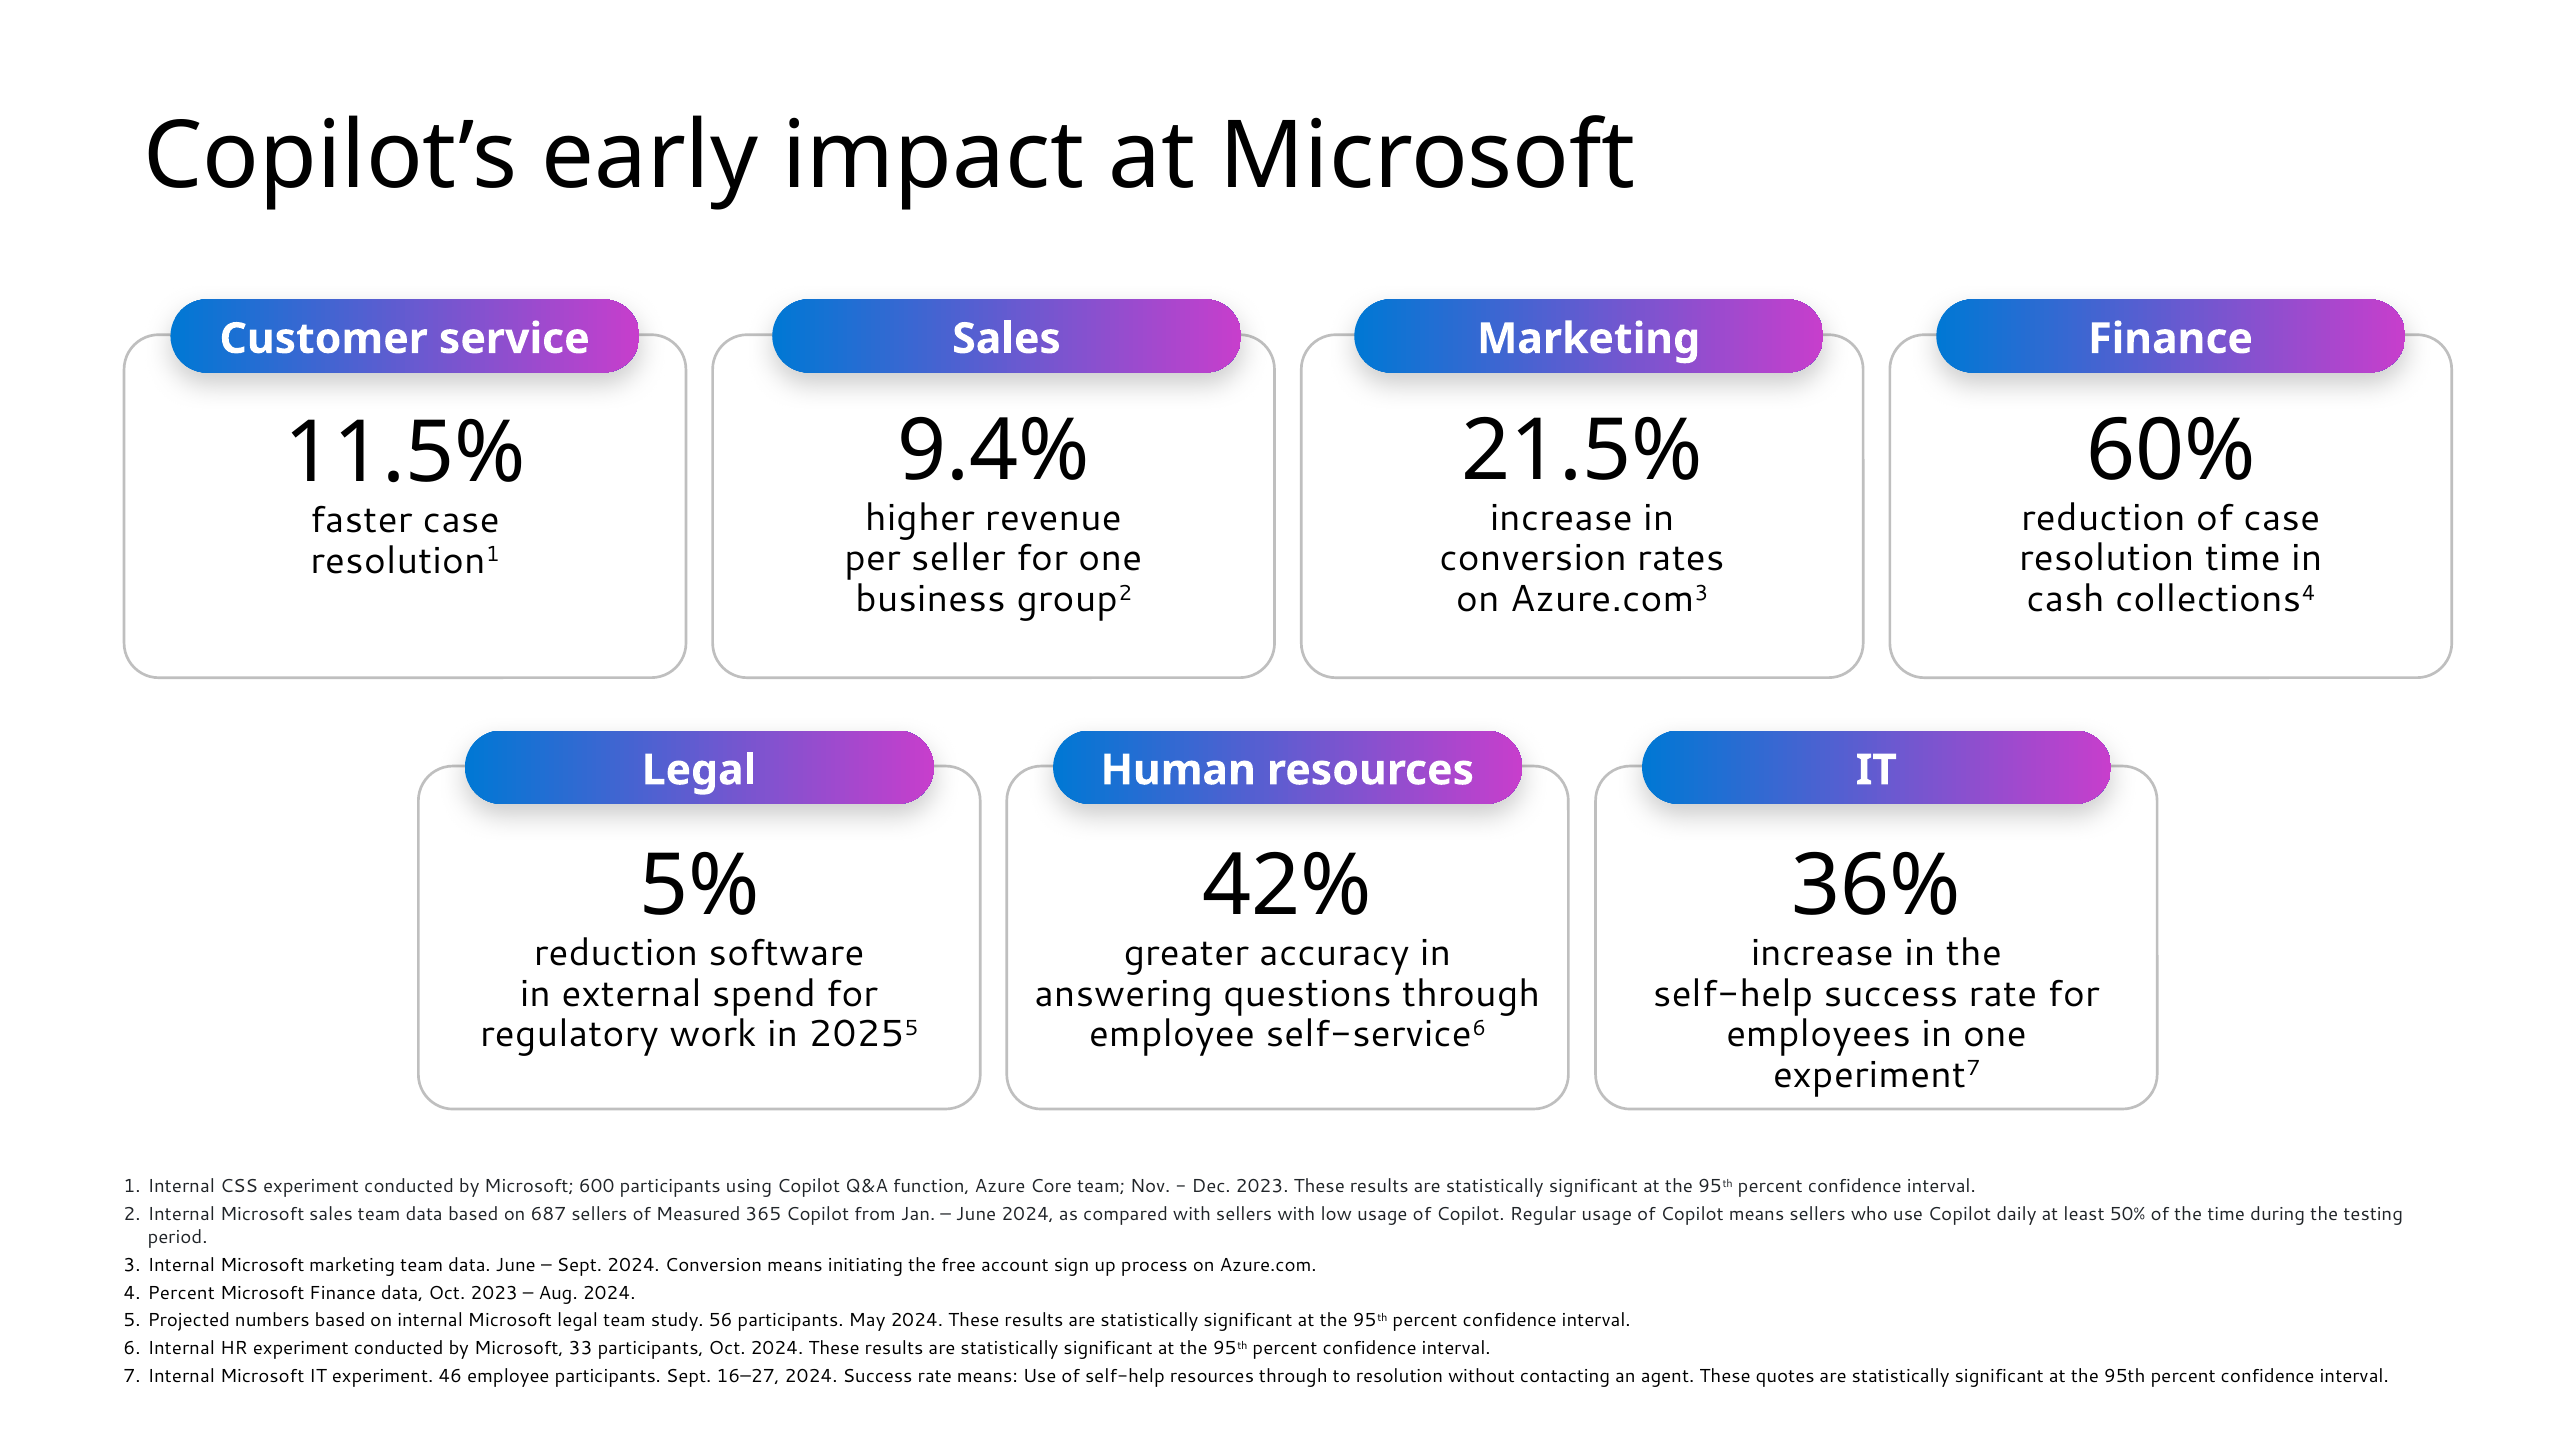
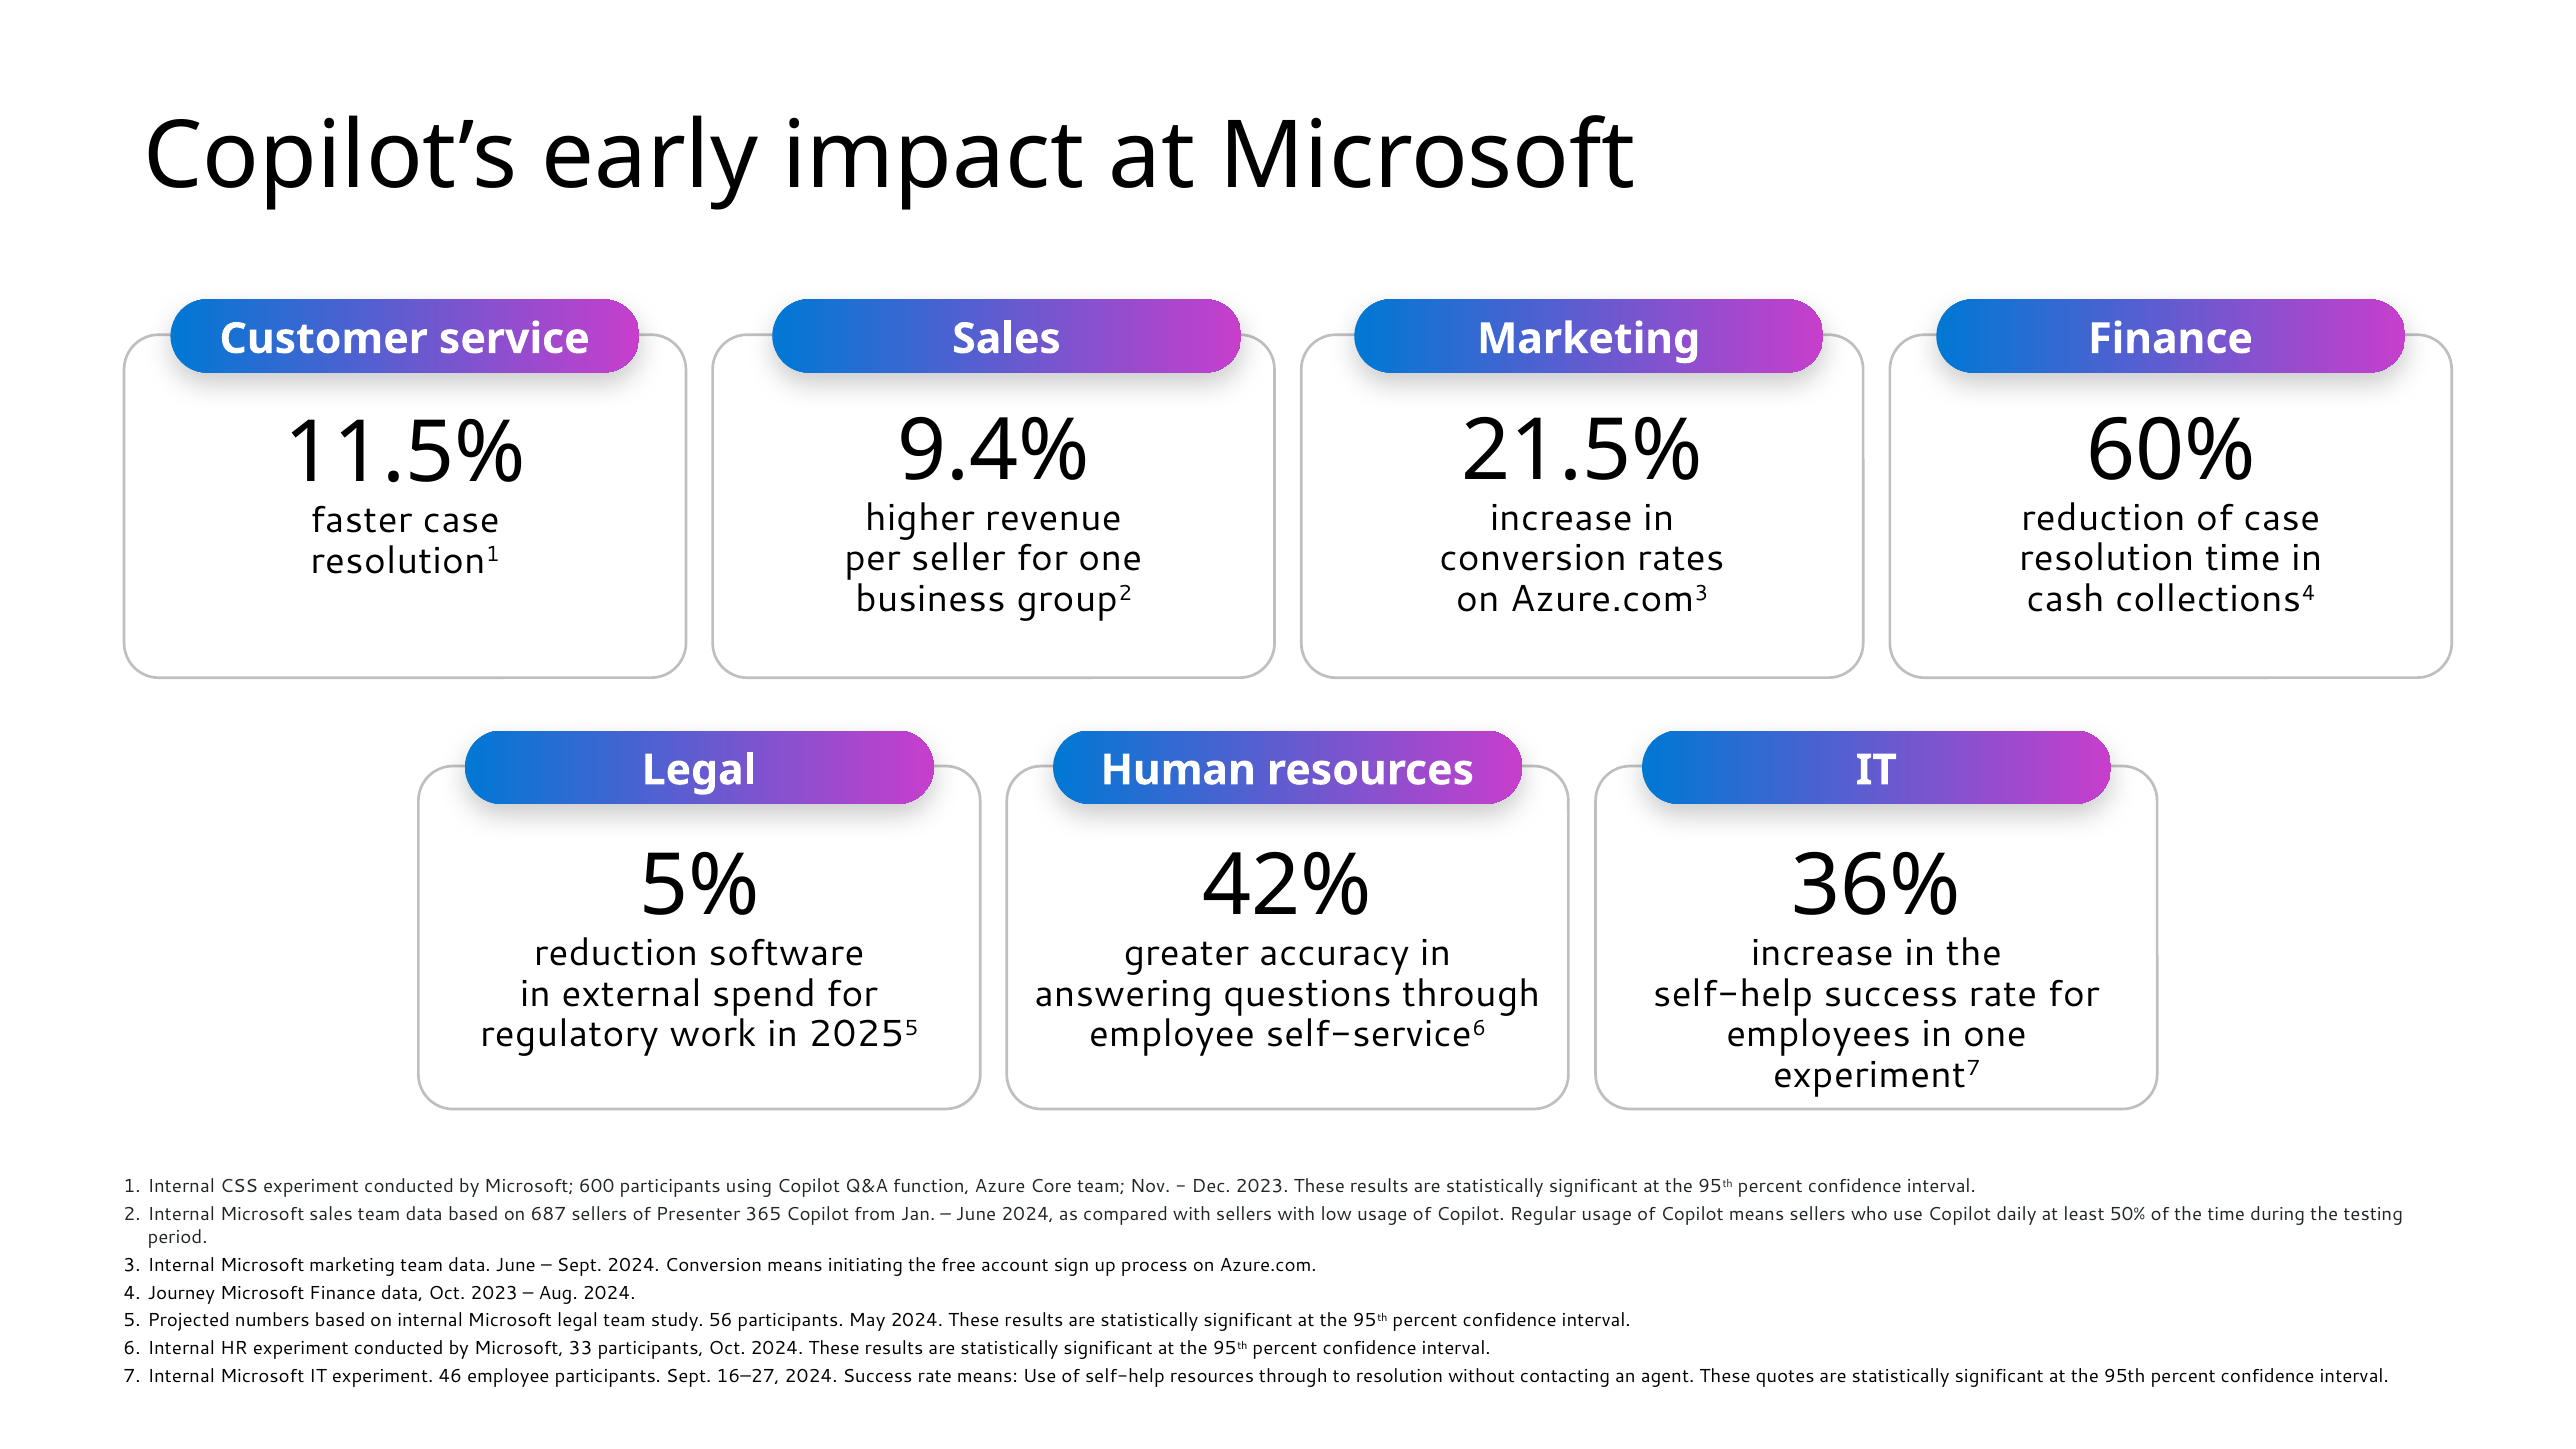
Measured: Measured -> Presenter (698, 1214)
Percent: Percent -> Journey (181, 1293)
